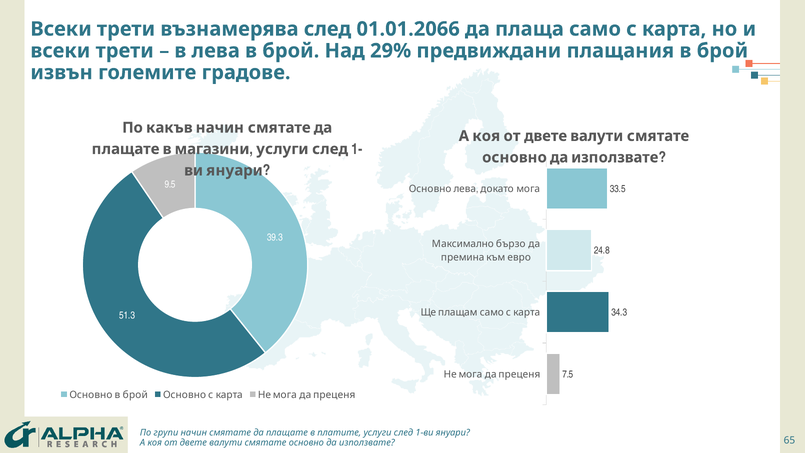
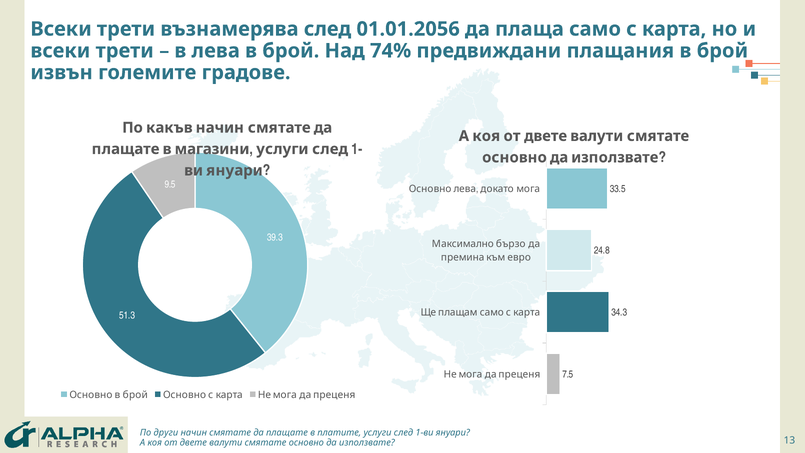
01.01.2066: 01.01.2066 -> 01.01.2056 (408, 29)
29%: 29% -> 74% (391, 51)
групи: групи -> други (166, 433)
65: 65 -> 13 (789, 440)
